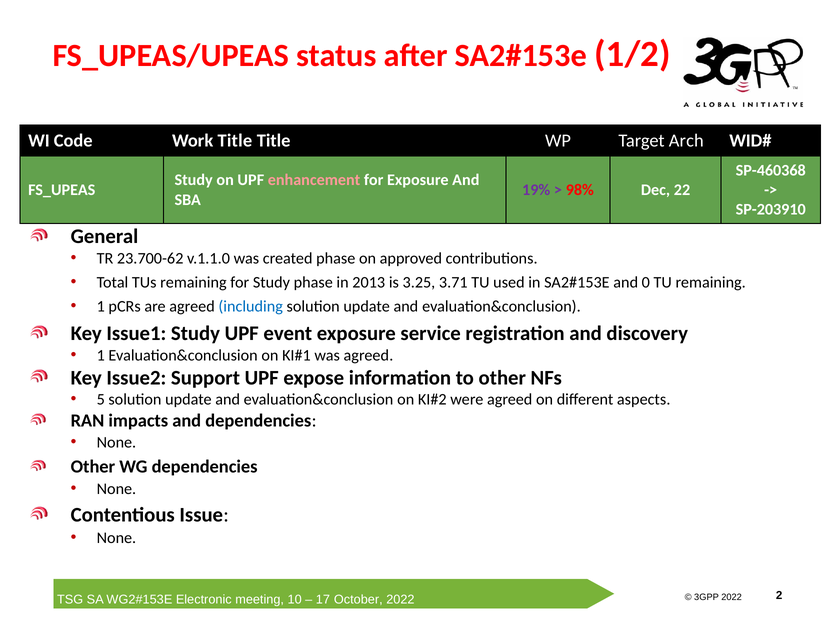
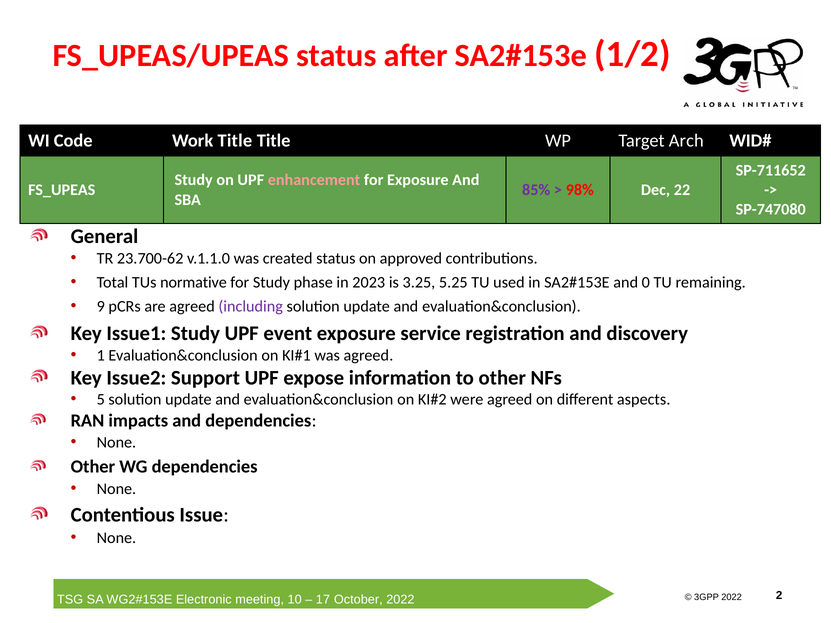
SP-460368: SP-460368 -> SP-711652 (771, 170)
19%: 19% -> 85% (536, 190)
SP-203910: SP-203910 -> SP-747080 (771, 210)
created phase: phase -> status (336, 258)
TUs remaining: remaining -> normative (193, 282)
2013: 2013 -> 2023 (369, 282)
3.71: 3.71 -> 5.25 (453, 282)
1: 1 -> 9 (101, 306)
including colour: blue -> purple (251, 306)
